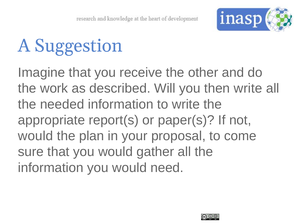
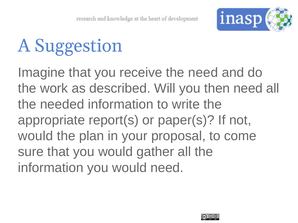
the other: other -> need (203, 73)
then write: write -> need (248, 89)
